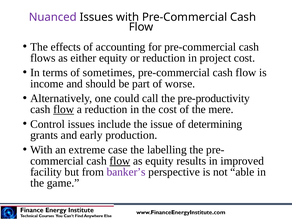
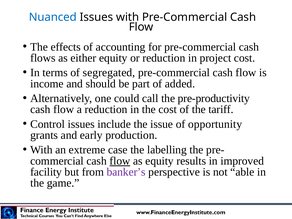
Nuanced colour: purple -> blue (53, 17)
sometimes: sometimes -> segregated (109, 73)
worse: worse -> added (180, 84)
flow underline: present -> none (64, 109)
mere: mere -> tariff (221, 109)
determining: determining -> opportunity (215, 124)
